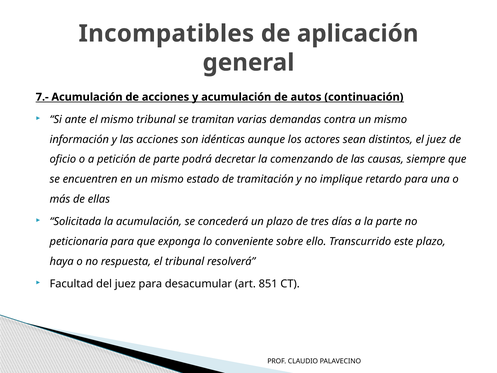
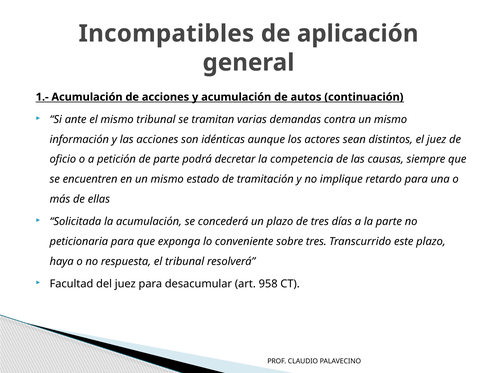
7.-: 7.- -> 1.- (42, 97)
comenzando: comenzando -> competencia (302, 159)
sobre ello: ello -> tres (316, 241)
851: 851 -> 958 (268, 284)
